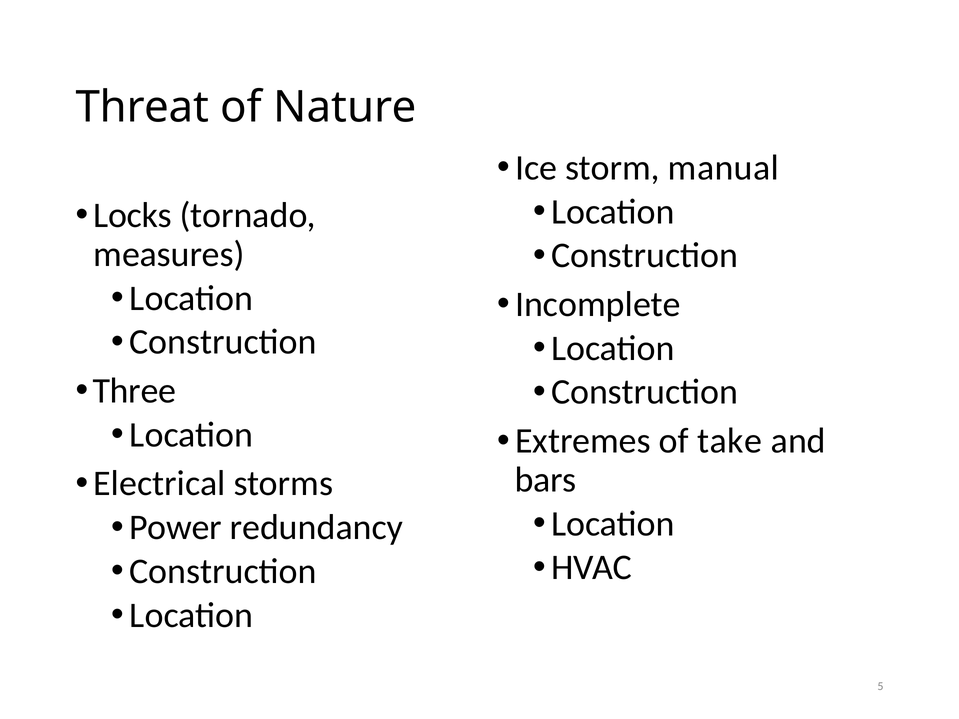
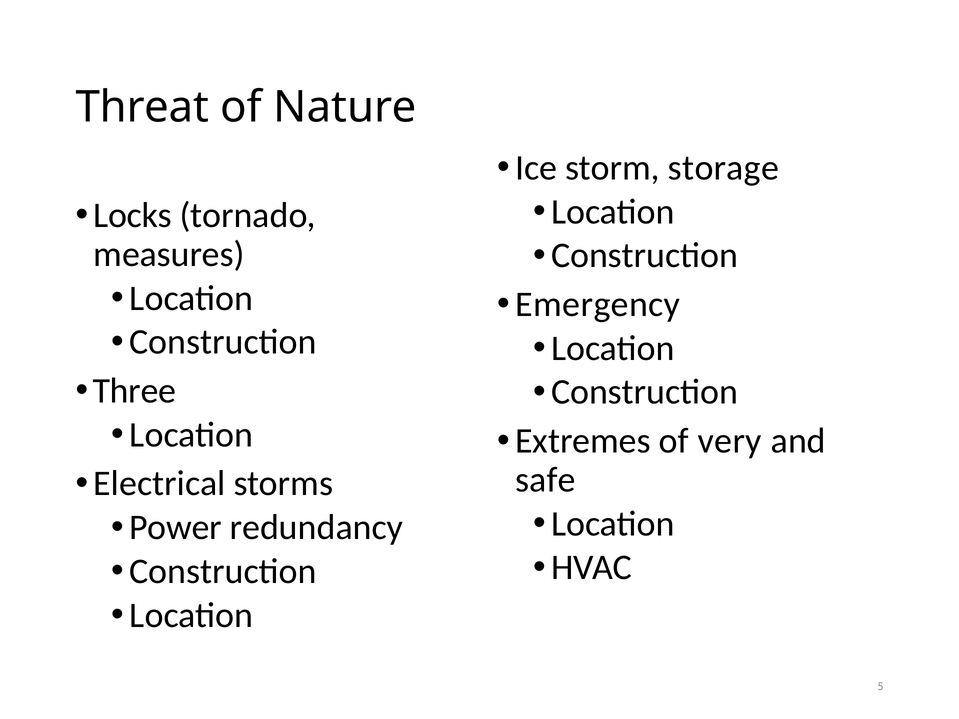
manual: manual -> storage (723, 168)
Incomplete: Incomplete -> Emergency (598, 305)
take: take -> very (730, 441)
bars: bars -> safe (545, 480)
